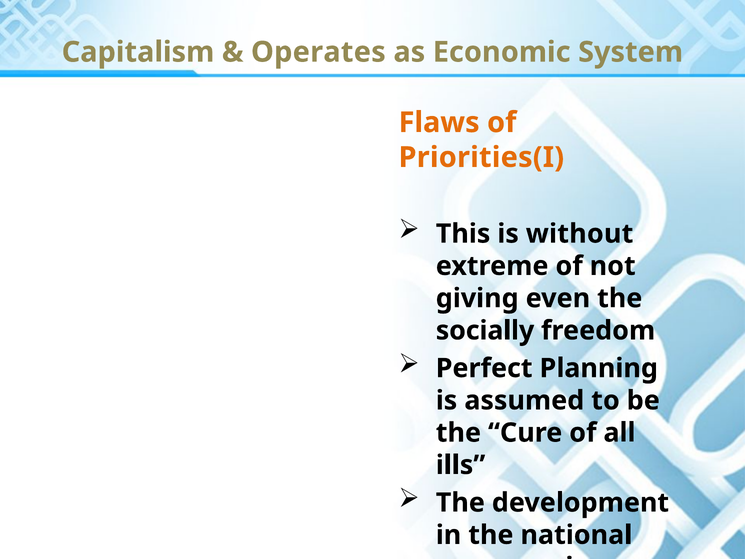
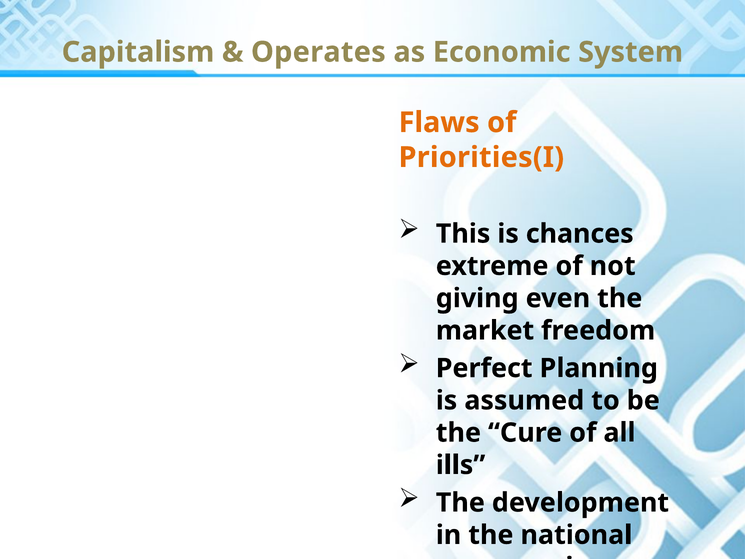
without: without -> chances (580, 234)
socially: socially -> market (485, 330)
